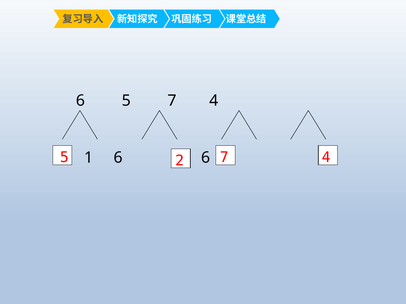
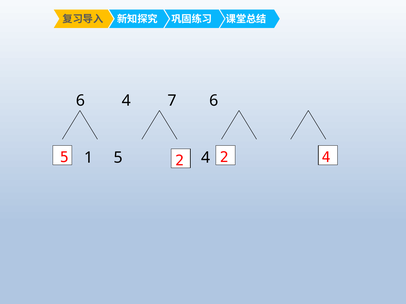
5: 5 -> 4 (126, 101)
4: 4 -> 6 (214, 101)
7: 7 -> 2 (224, 158)
1 6: 6 -> 5 (118, 158)
6: 6 -> 4 (206, 158)
